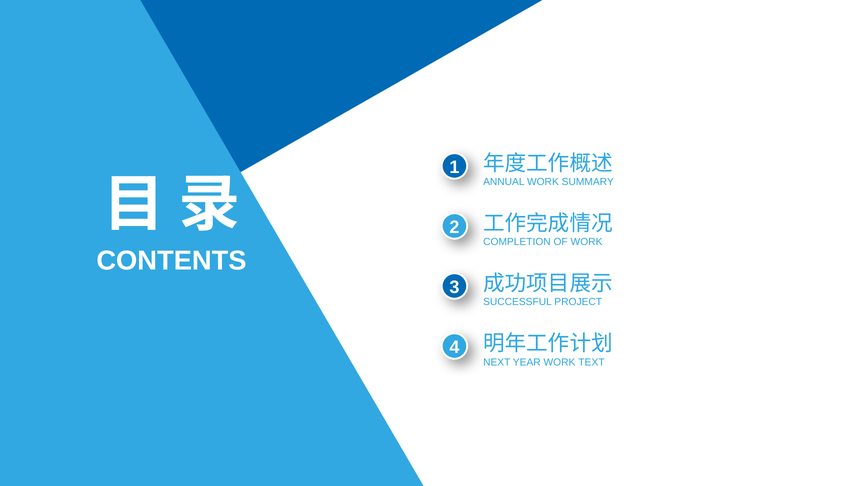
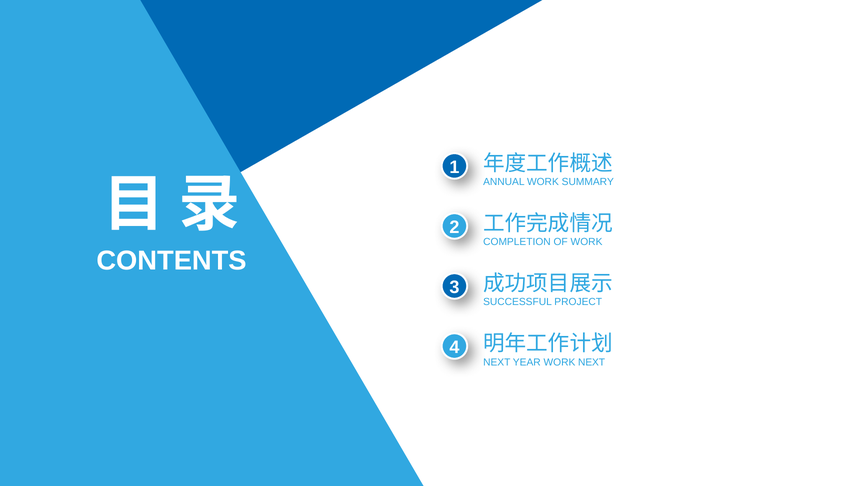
WORK TEXT: TEXT -> NEXT (592, 362)
